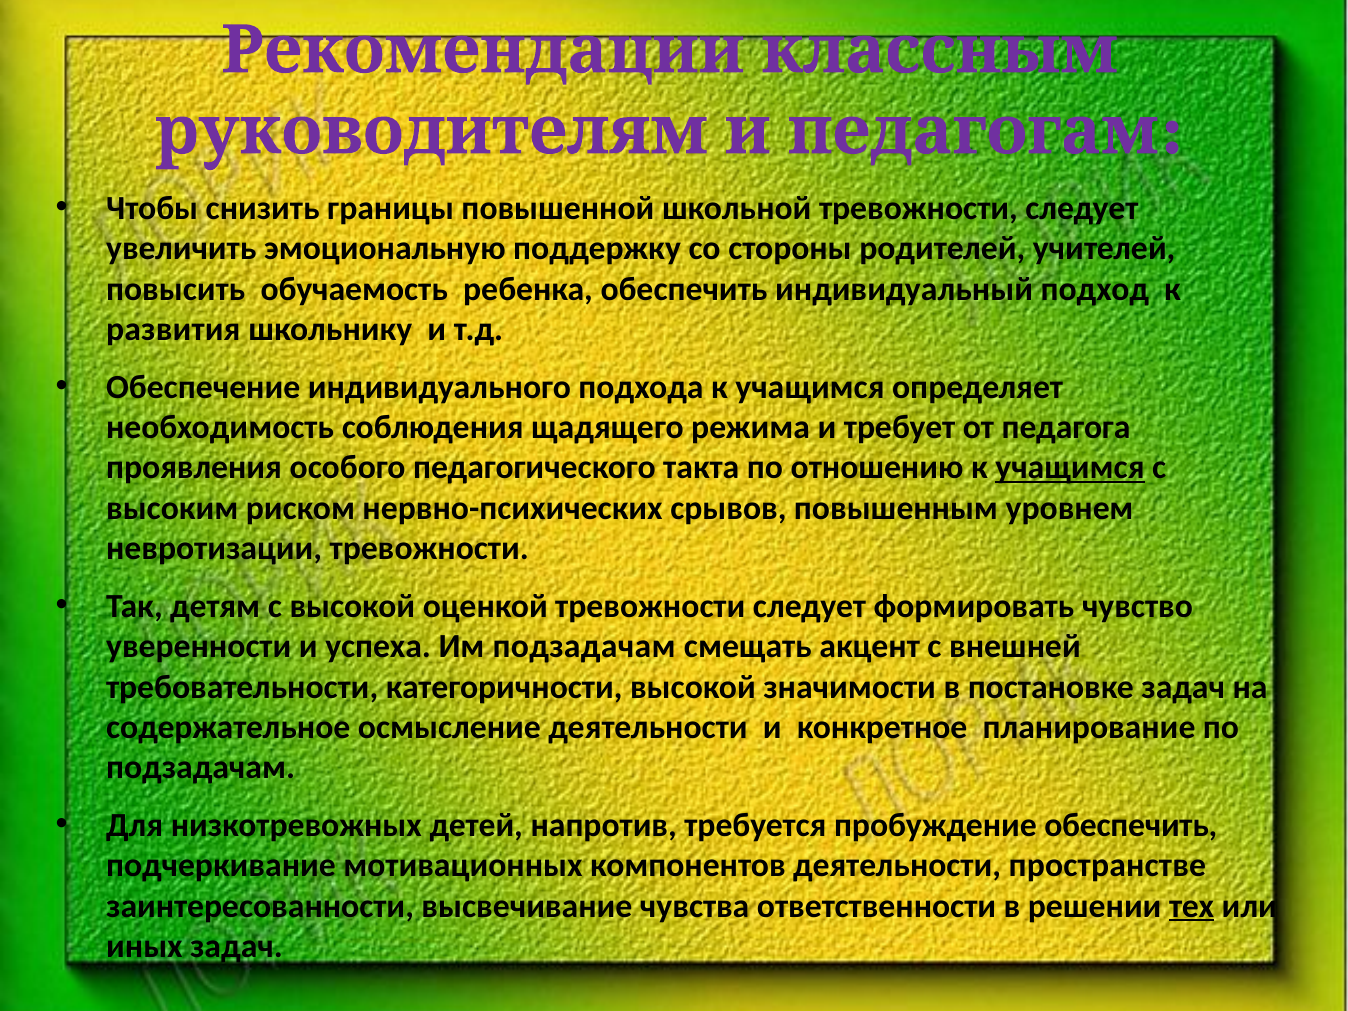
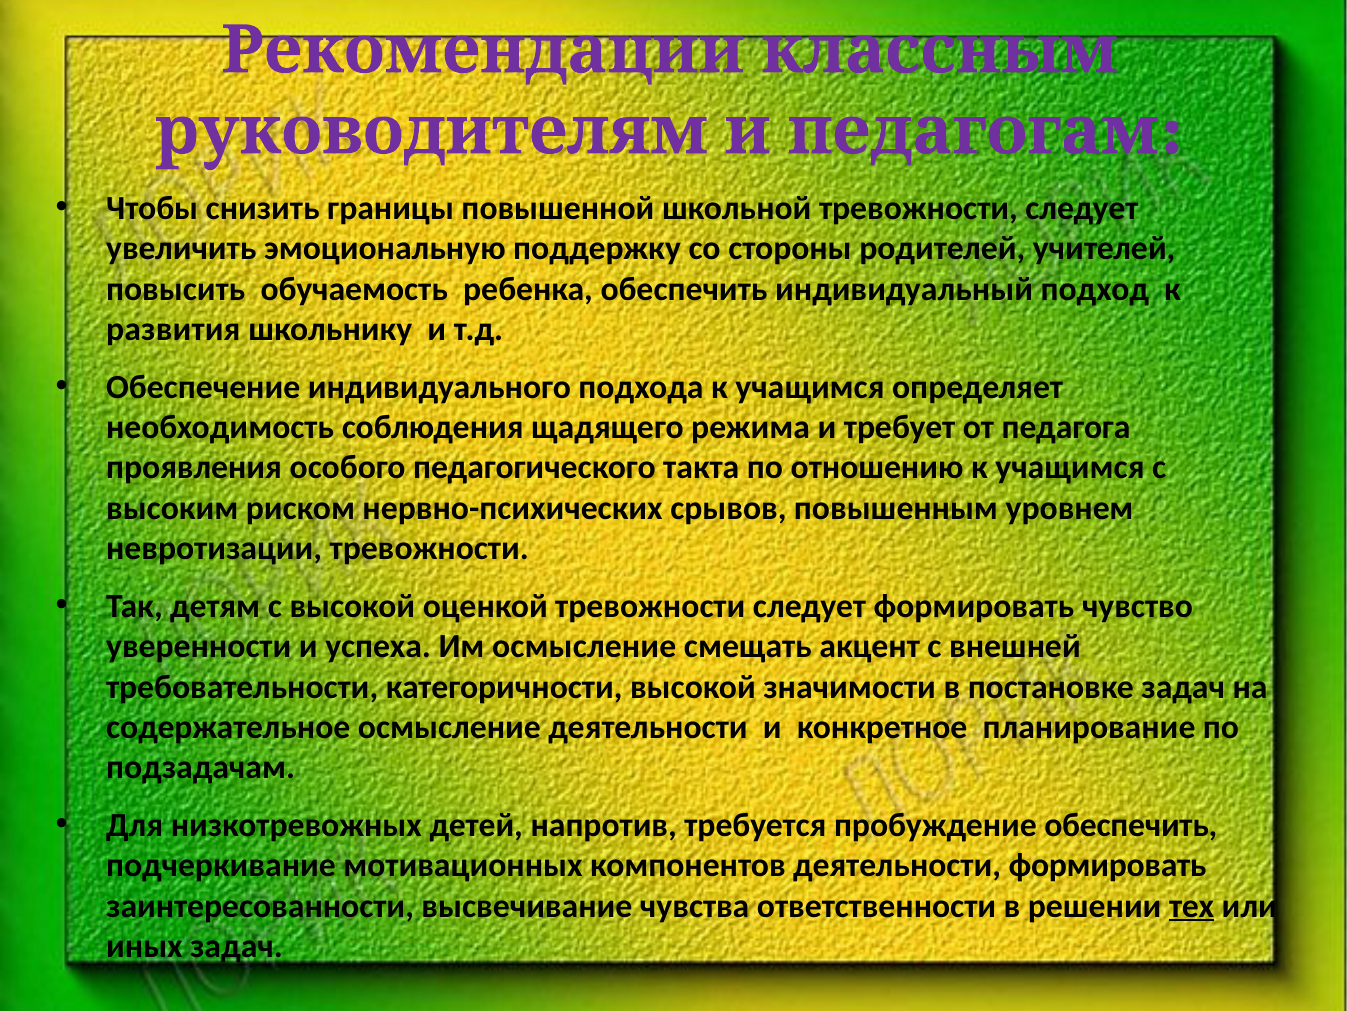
учащимся underline: present -> none (1070, 468)
Им подзадачам: подзадачам -> осмысление (584, 646)
деятельности пространстве: пространстве -> формировать (1108, 866)
